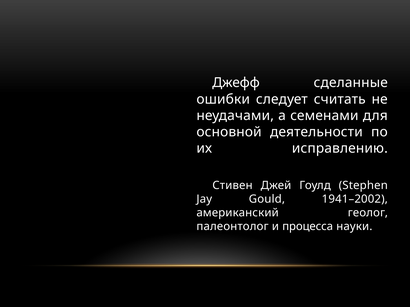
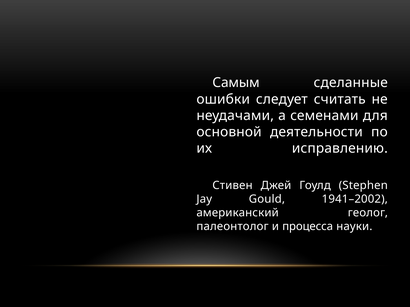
Джефф: Джефф -> Самым (236, 83)
